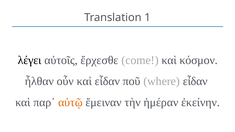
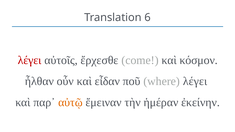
1: 1 -> 6 (148, 17)
λέγει colour: black -> red (30, 60)
where εἶδαν: εἶδαν -> λέγει (195, 81)
